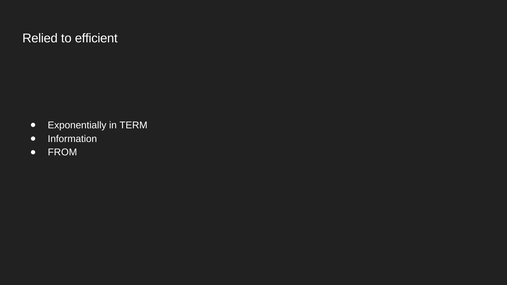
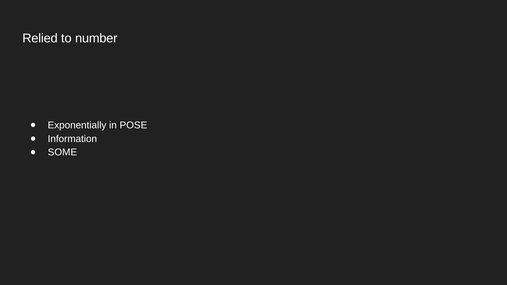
efficient: efficient -> number (96, 38)
TERM: TERM -> POSE (133, 125)
FROM: FROM -> SOME (62, 152)
